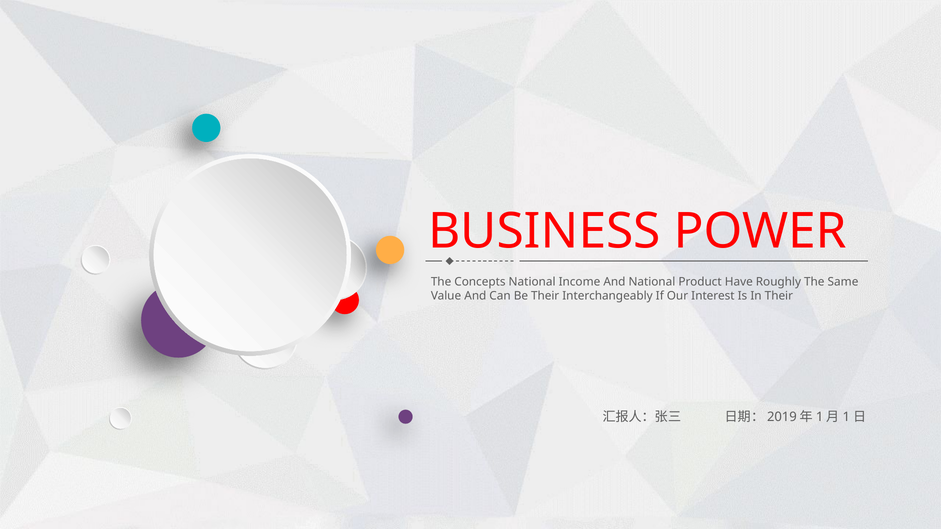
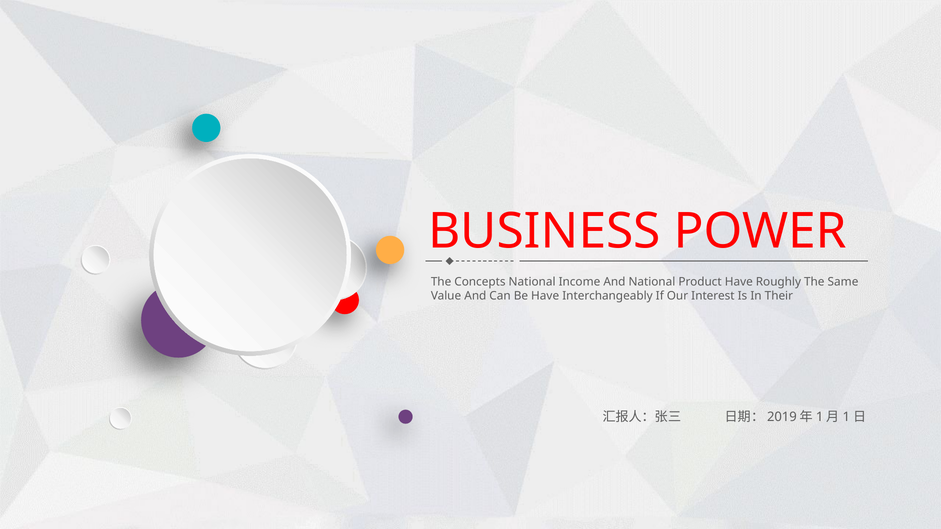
Be Their: Their -> Have (545, 296)
